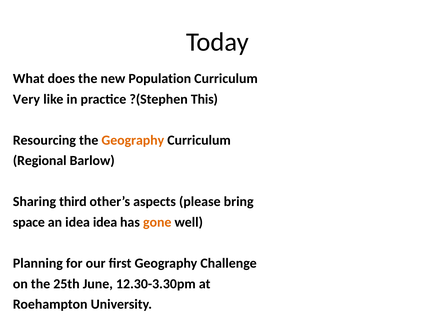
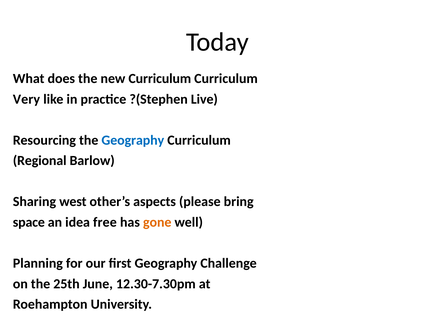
new Population: Population -> Curriculum (160, 79)
This: This -> Live (204, 99)
Geography colour: orange -> blue (133, 140)
third: third -> west (73, 202)
idea idea: idea -> free (105, 222)
12.30-3.30pm: 12.30-3.30pm -> 12.30-7.30pm (156, 284)
